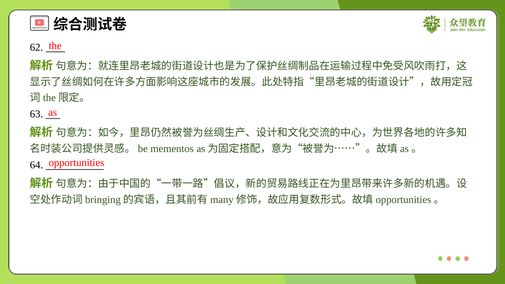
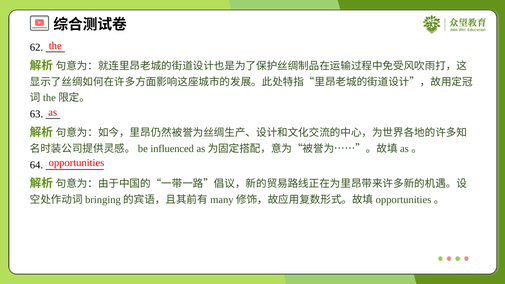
mementos: mementos -> influenced (172, 149)
